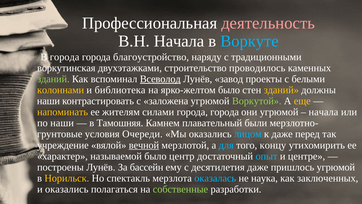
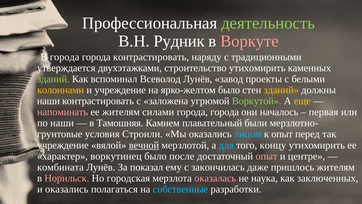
деятельность colour: pink -> light green (268, 23)
В.Н Начала: Начала -> Рудник (179, 41)
Воркуте colour: light blue -> pink (250, 41)
города благоустройство: благоустройство -> контрастировать (151, 57)
воркутинская: воркутинская -> утверждается (66, 68)
строительство проводилось: проводилось -> утихомирить (257, 68)
Всеволод underline: present -> none (160, 79)
и библиотека: библиотека -> учреждение (120, 90)
напоминать colour: yellow -> pink (63, 112)
они угрюмой: угрюмой -> началось (279, 112)
начала: начала -> первая (323, 112)
Очереди: Очереди -> Строили (142, 134)
к даже: даже -> опыт (282, 134)
называемой: называемой -> воркутинец (116, 156)
центр: центр -> после (182, 156)
опыт colour: light blue -> pink (266, 156)
построены: построены -> комбината (60, 167)
бассейн: бассейн -> показал (147, 167)
десятилетия: десятилетия -> закончилась (218, 167)
пришлось угрюмой: угрюмой -> жителям (336, 167)
Норильск colour: yellow -> pink (67, 178)
спектакль: спектакль -> городская (128, 178)
оказалась colour: light blue -> pink (215, 178)
собственные colour: light green -> light blue (180, 189)
